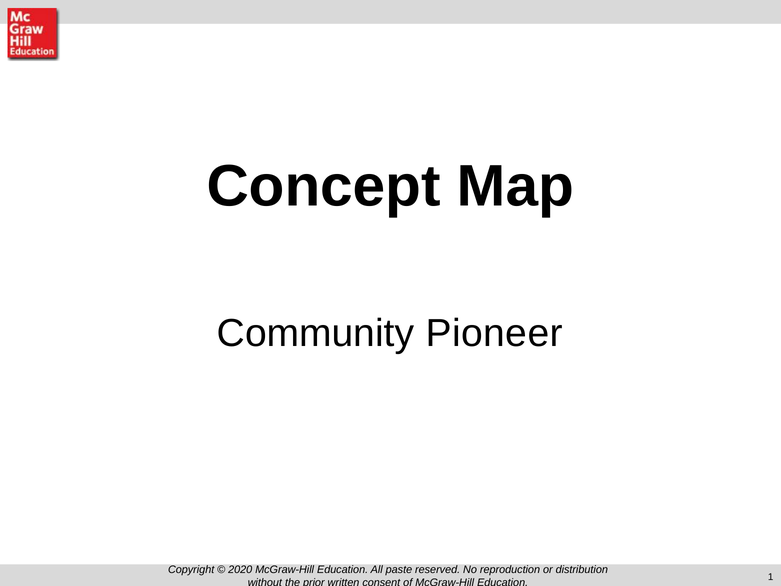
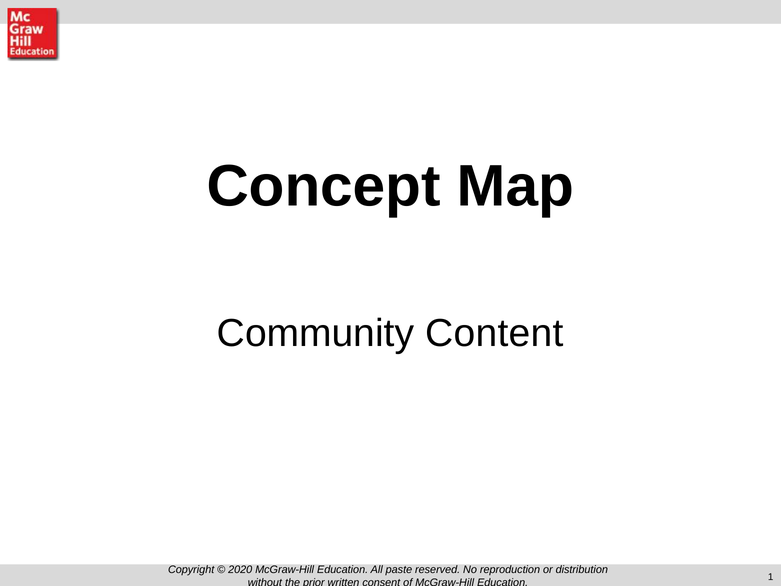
Pioneer: Pioneer -> Content (494, 333)
